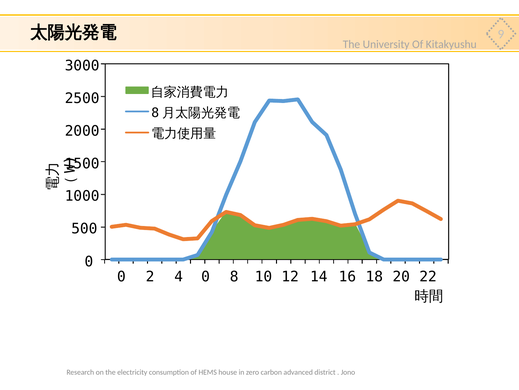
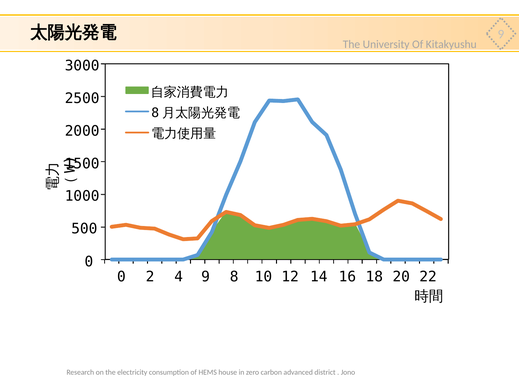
4 0: 0 -> 9 (206, 276)
